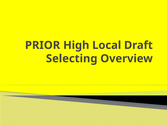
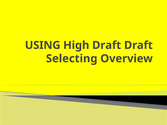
PRIOR: PRIOR -> USING (43, 45)
High Local: Local -> Draft (107, 45)
